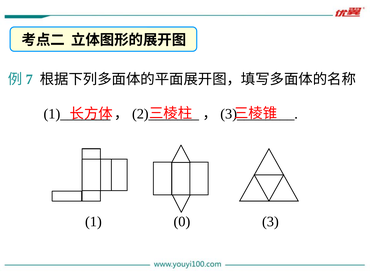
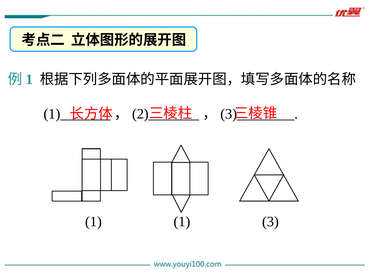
7: 7 -> 1 (29, 79)
1 0: 0 -> 1 (182, 222)
